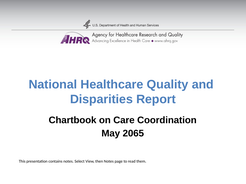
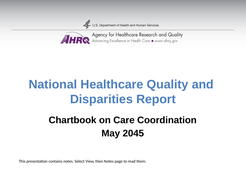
2065: 2065 -> 2045 (133, 134)
